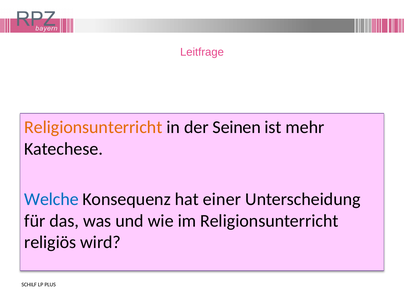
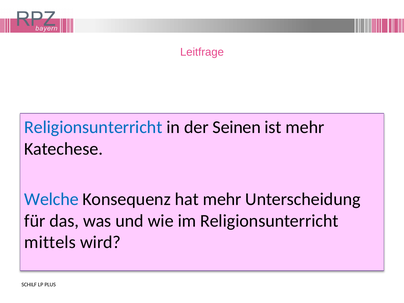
Religionsunterricht colour: orange -> blue (93, 127)
hat einer: einer -> mehr (222, 199)
religiös: religiös -> mittels (50, 242)
